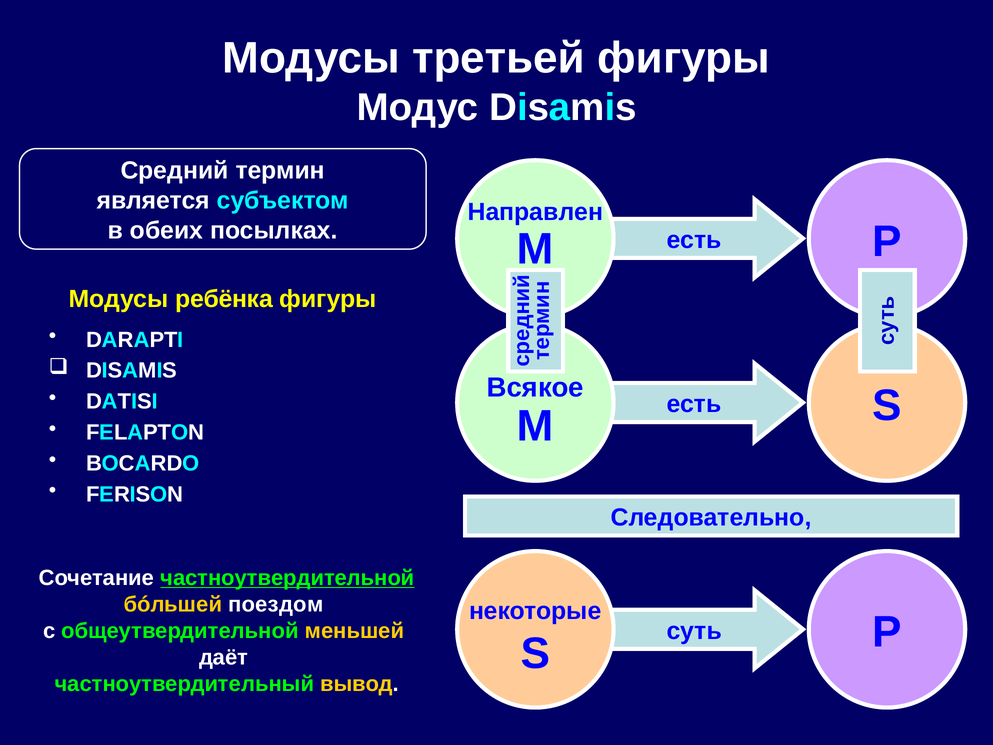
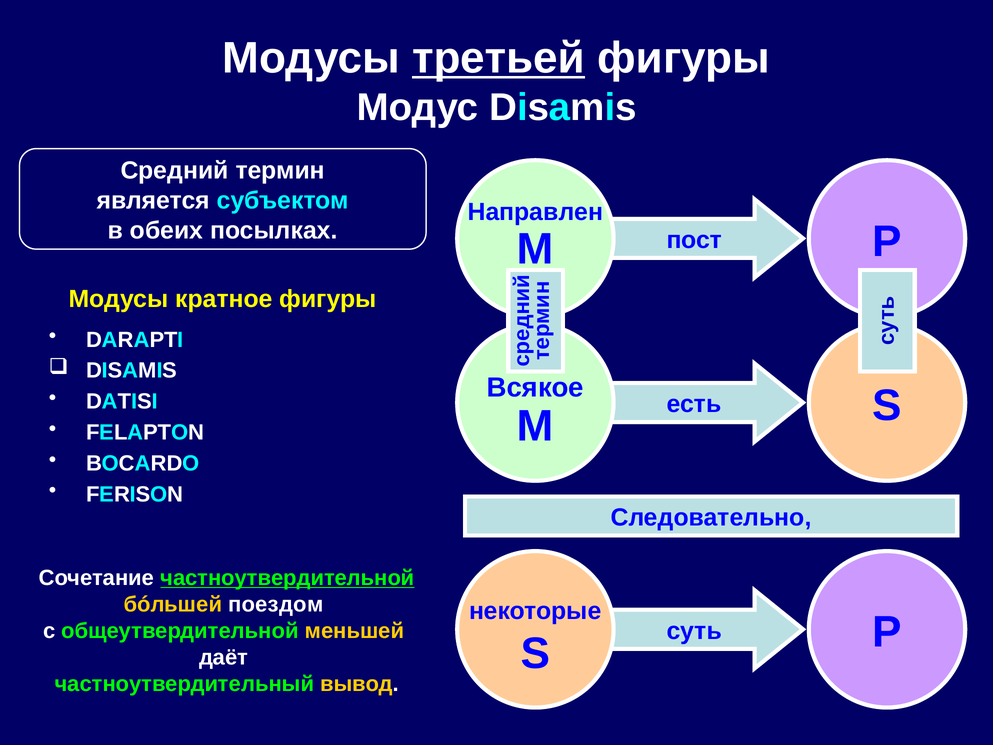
третьей underline: none -> present (499, 58)
есть: есть -> пост (694, 240)
ребёнка: ребёнка -> кратное (224, 299)
